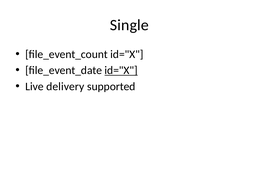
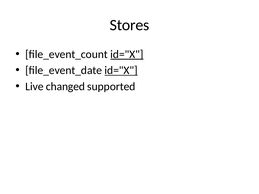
Single: Single -> Stores (130, 25)
id="X underline: none -> present (127, 54)
delivery: delivery -> changed (65, 87)
